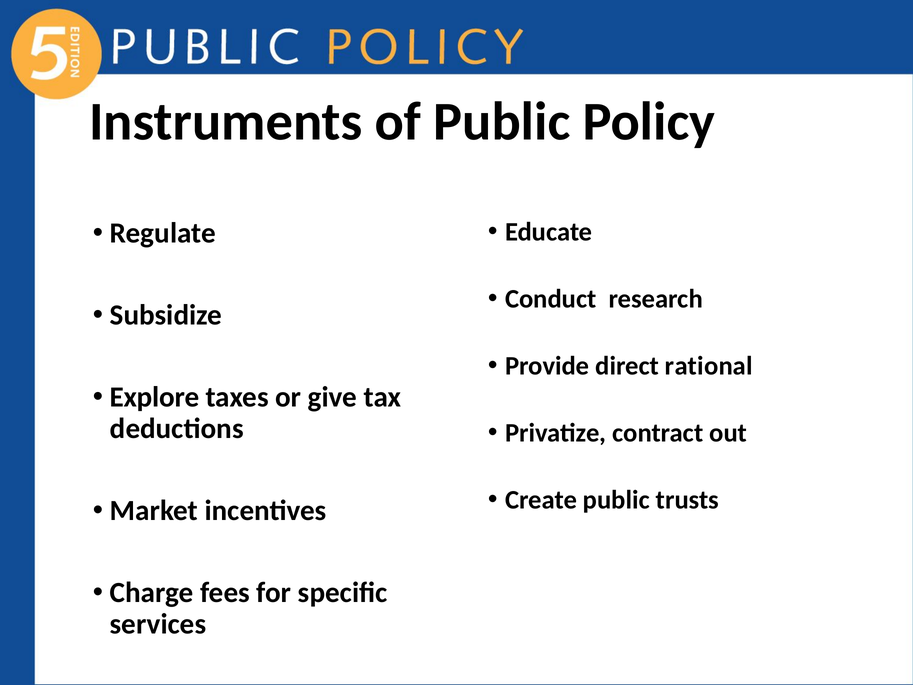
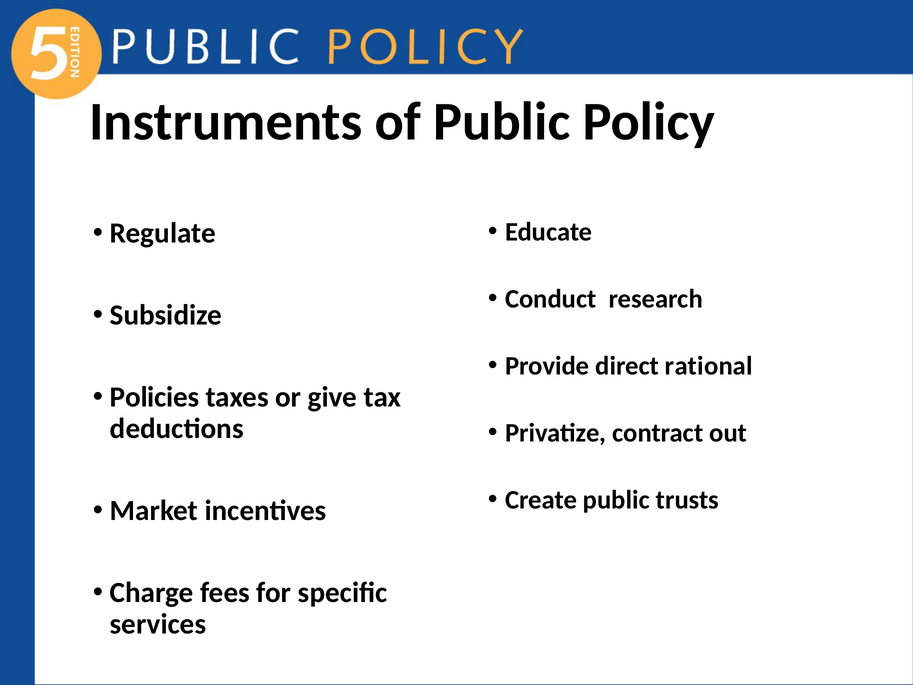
Explore: Explore -> Policies (155, 397)
